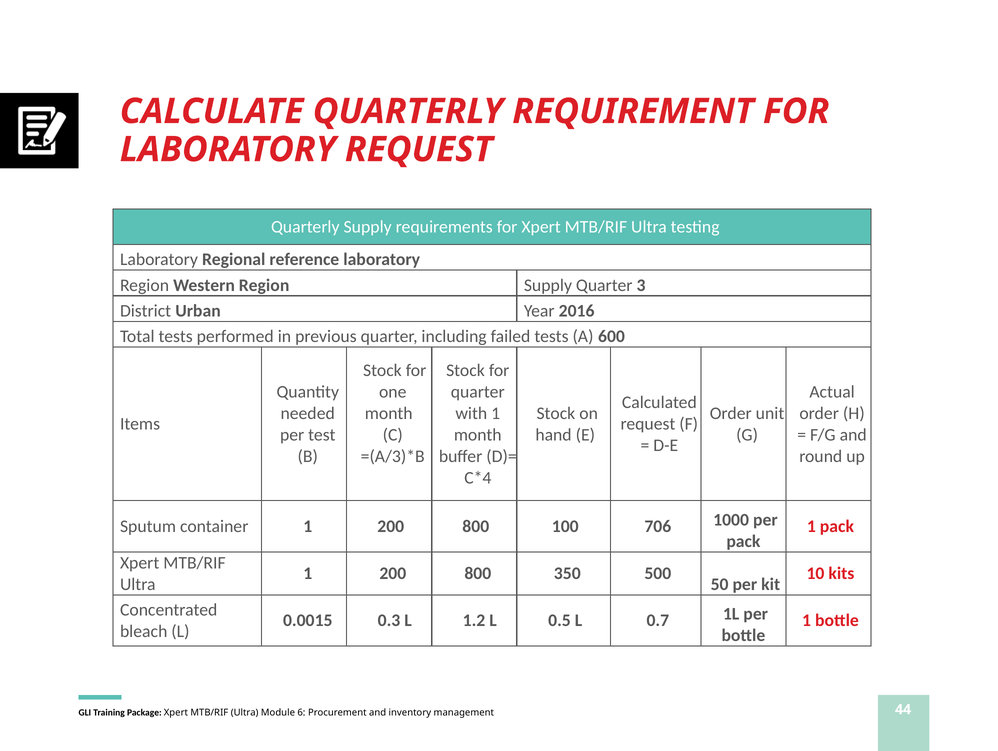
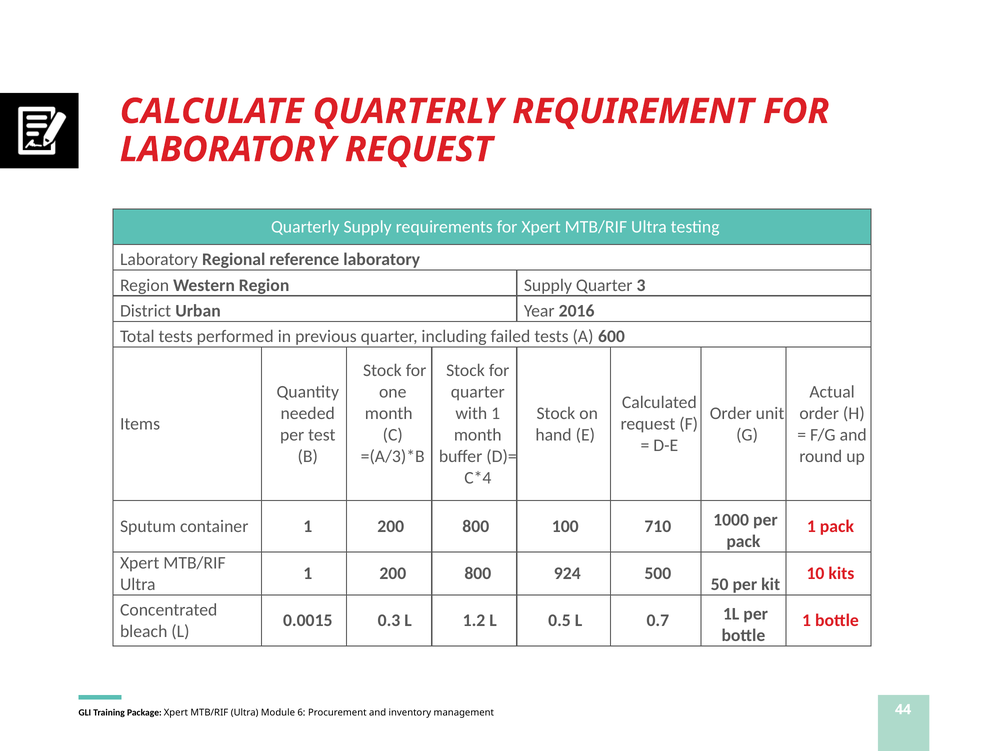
706: 706 -> 710 (658, 527)
350: 350 -> 924 (567, 574)
